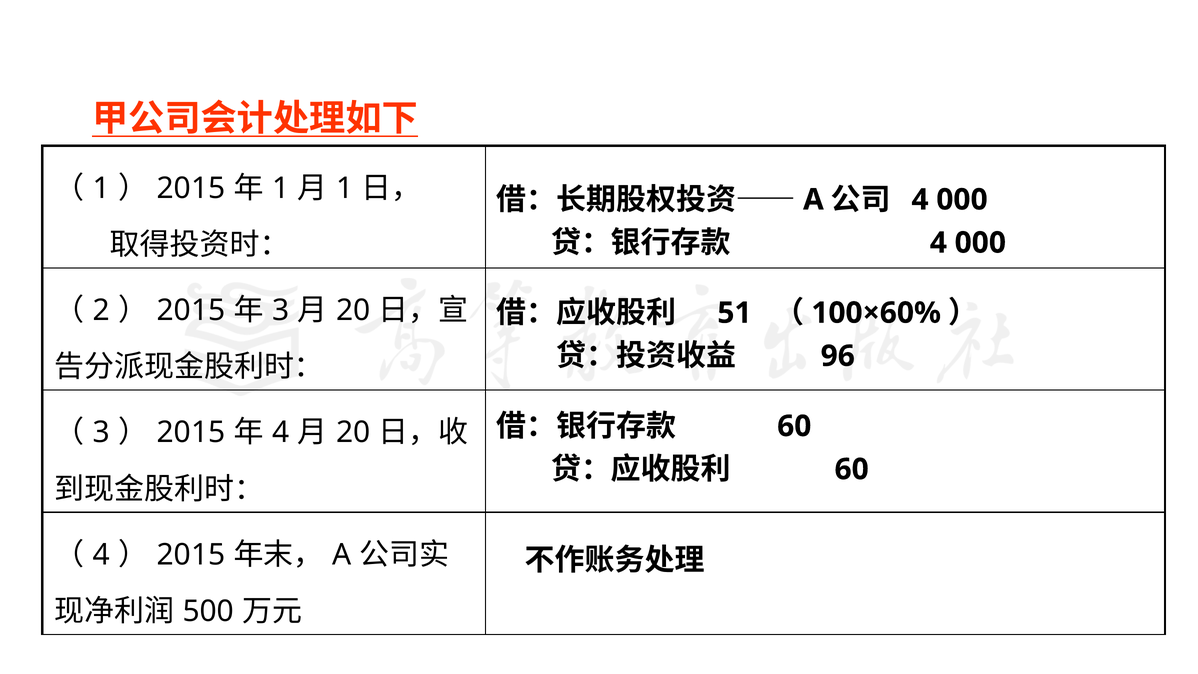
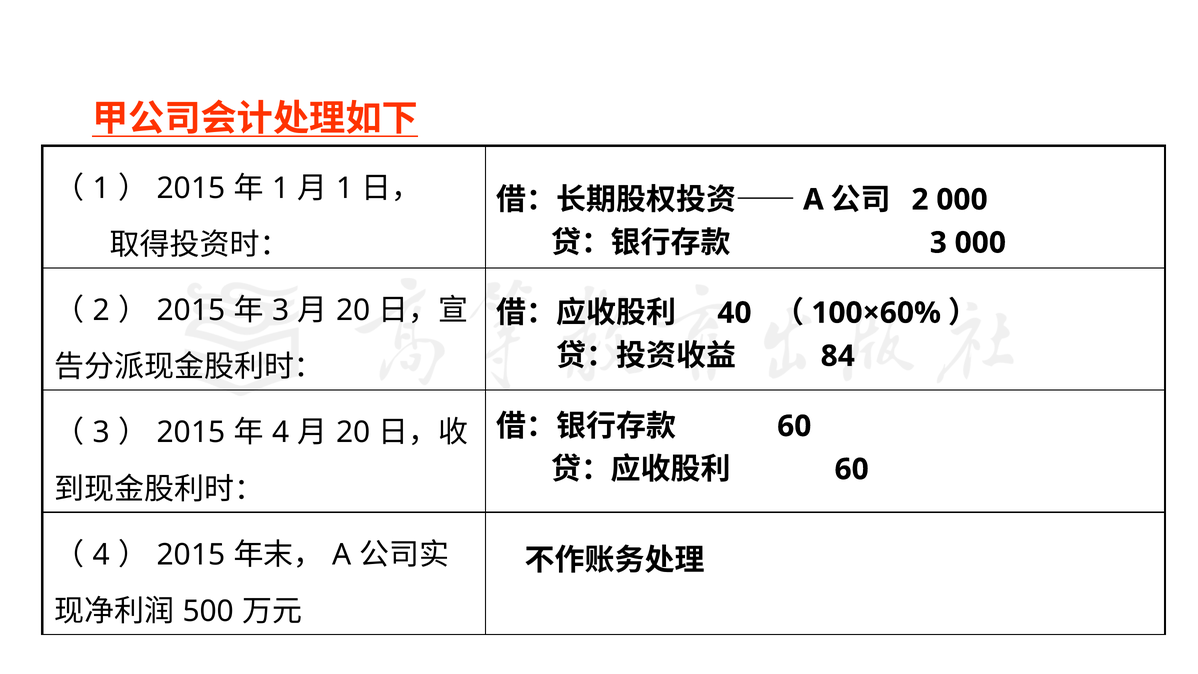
4: 4 -> 2 (920, 200)
4: 4 -> 3 (938, 243)
51: 51 -> 40 (734, 313)
96: 96 -> 84 (838, 356)
